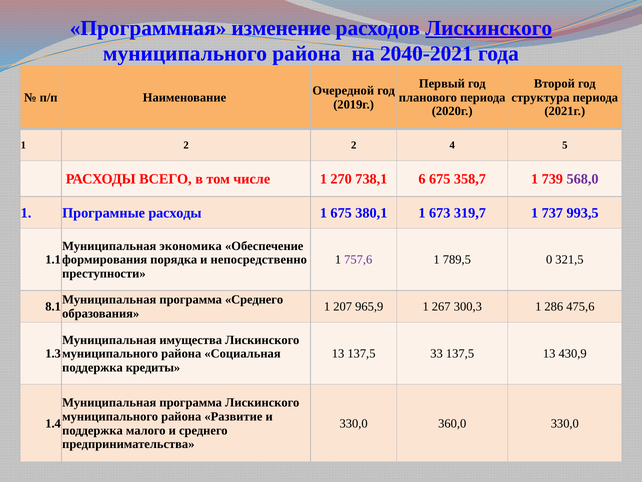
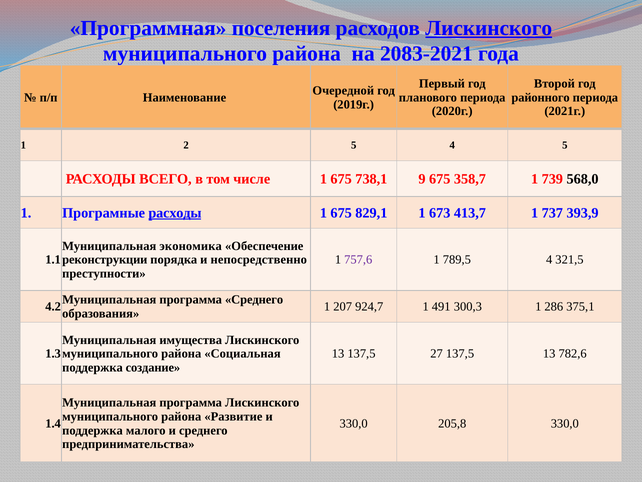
изменение: изменение -> поселения (281, 28)
2040-2021: 2040-2021 -> 2083-2021 (426, 54)
структура: структура -> районного (541, 97)
2 2: 2 -> 5 (354, 145)
числе 1 270: 270 -> 675 (341, 179)
6: 6 -> 9 (422, 179)
568,0 colour: purple -> black (583, 179)
расходы underline: none -> present (175, 213)
380,1: 380,1 -> 829,1 (371, 213)
319,7: 319,7 -> 413,7 (470, 213)
993,5: 993,5 -> 393,9 (583, 213)
формирования: формирования -> реконструкции (105, 260)
789,5 0: 0 -> 4 (549, 260)
8.1: 8.1 -> 4.2 (53, 306)
965,9: 965,9 -> 924,7 (369, 306)
267: 267 -> 491 (441, 306)
475,6: 475,6 -> 375,1 (580, 306)
33: 33 -> 27 (437, 353)
430,9: 430,9 -> 782,6 (573, 353)
кредиты: кредиты -> создание (153, 367)
360,0: 360,0 -> 205,8 (452, 423)
